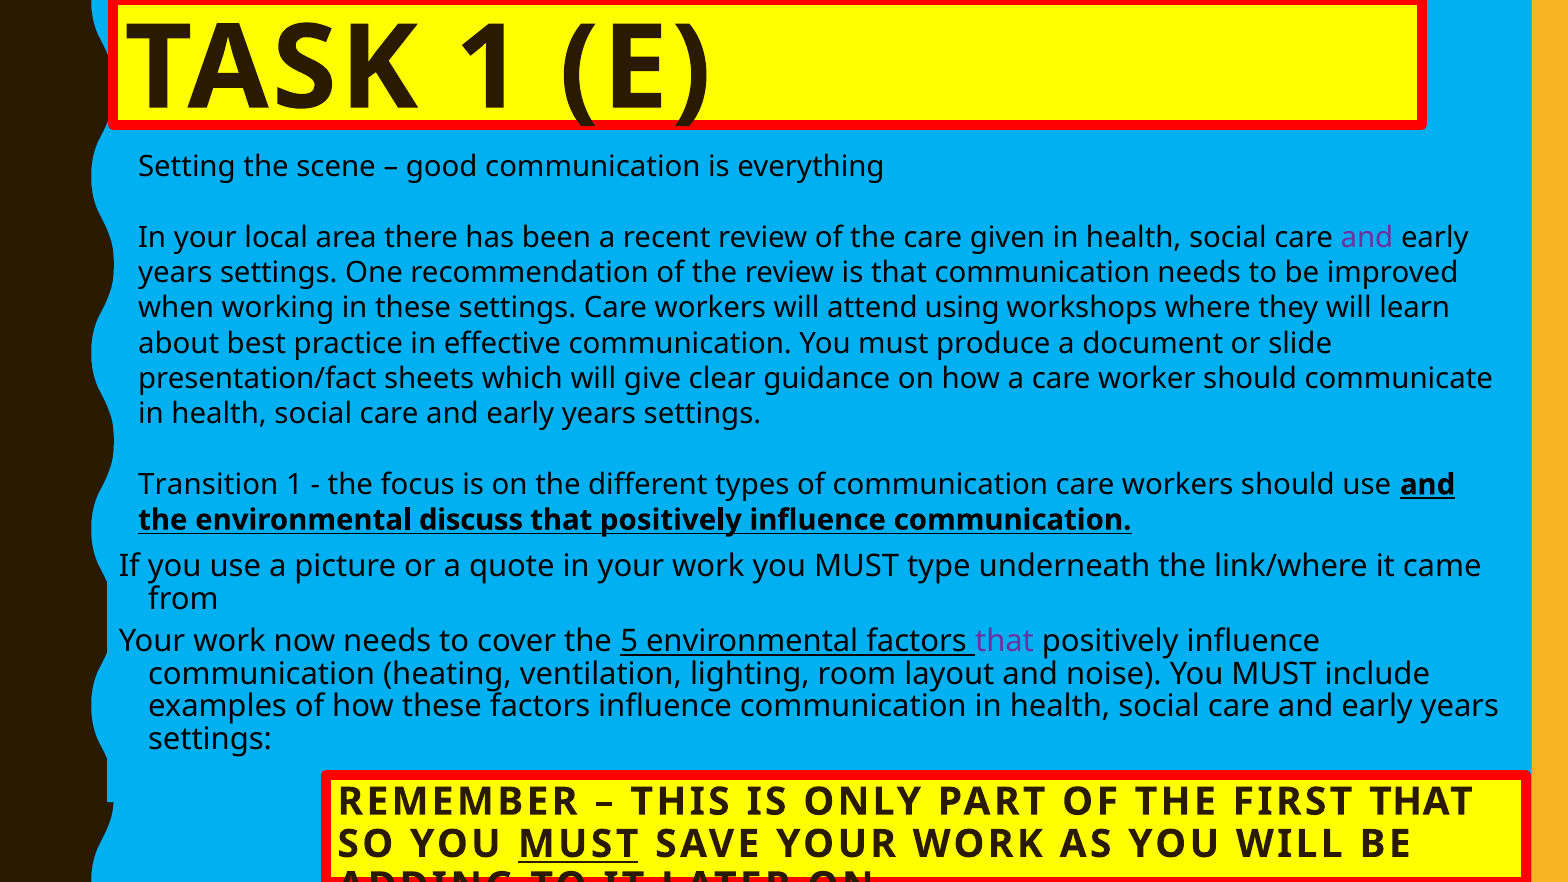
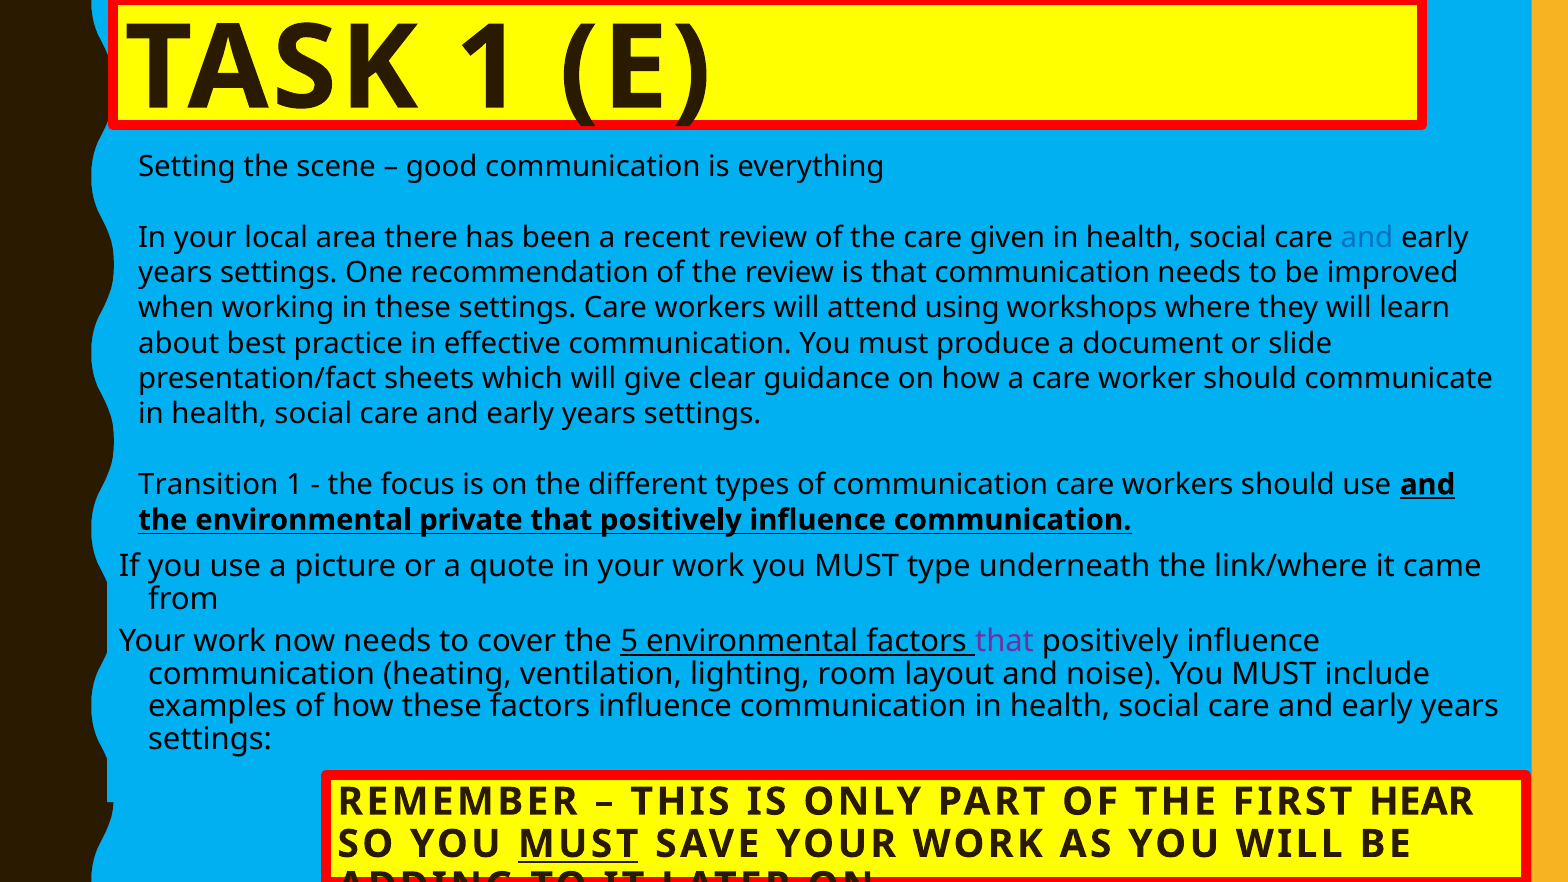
and colour: purple -> blue (1367, 238)
discuss: discuss -> private (471, 520)
FIRST THAT: THAT -> HEAR (1421, 802)
